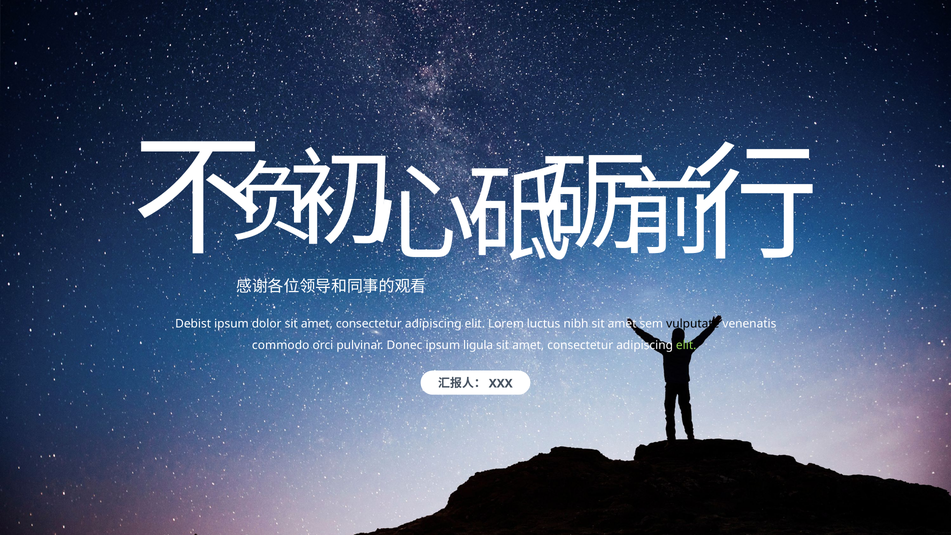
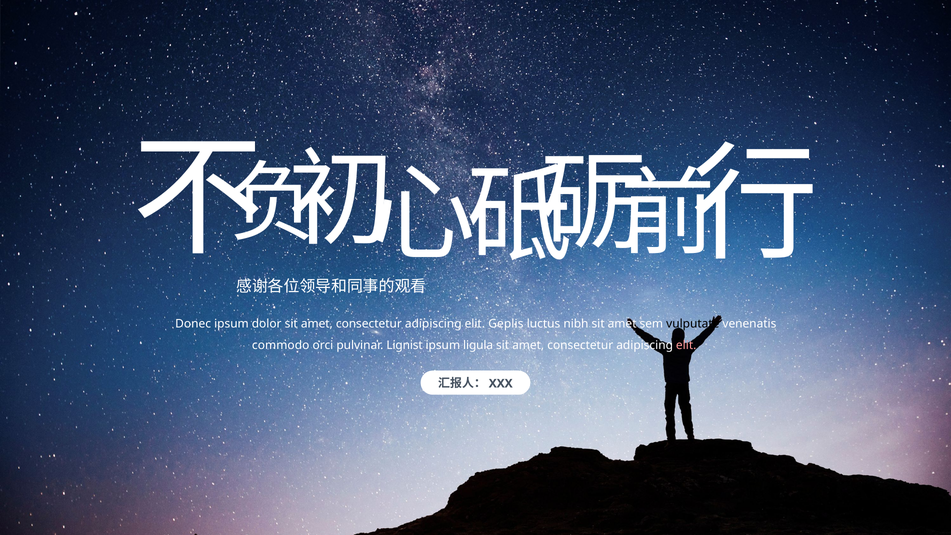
Debist: Debist -> Donec (193, 324)
Lorem: Lorem -> Geplis (506, 324)
Donec: Donec -> Lignist (405, 345)
elit colour: light green -> pink (686, 345)
